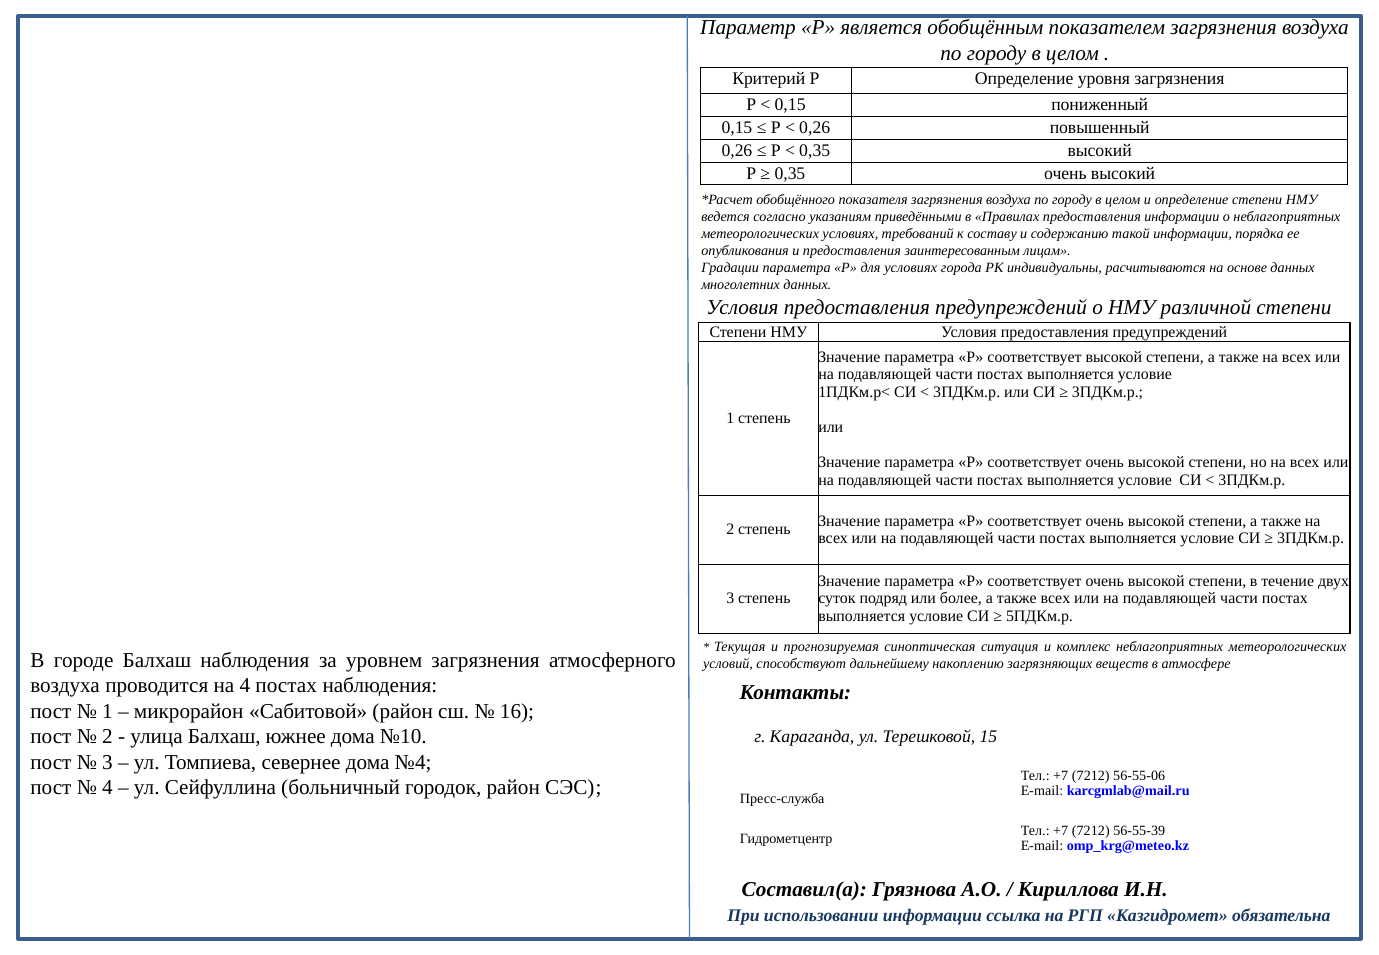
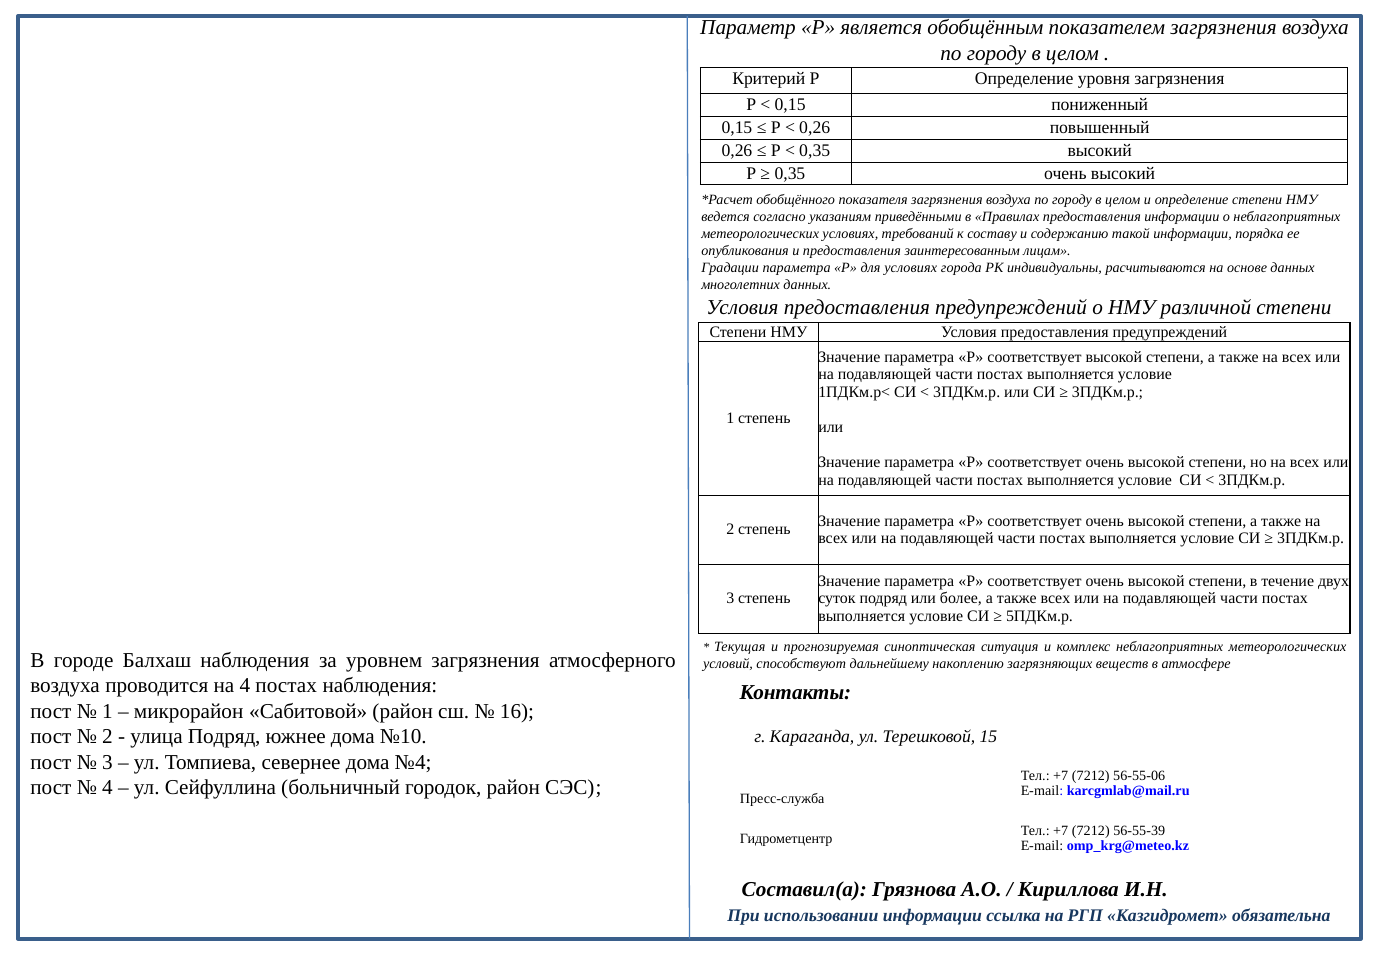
улица Балхаш: Балхаш -> Подряд (224, 737)
